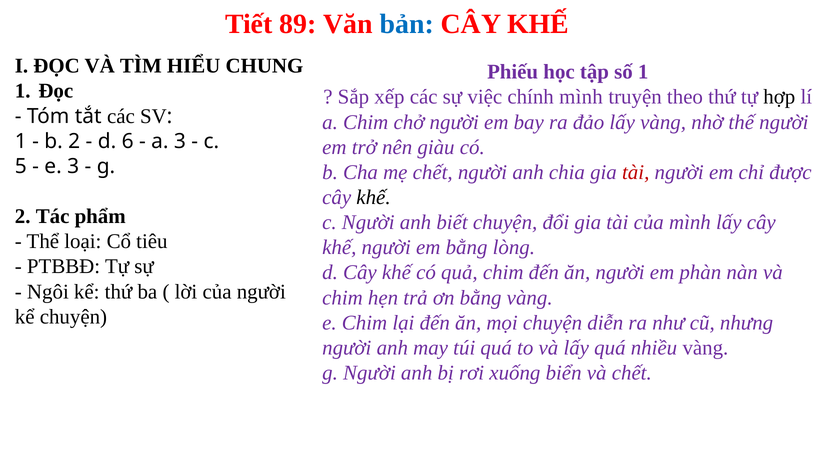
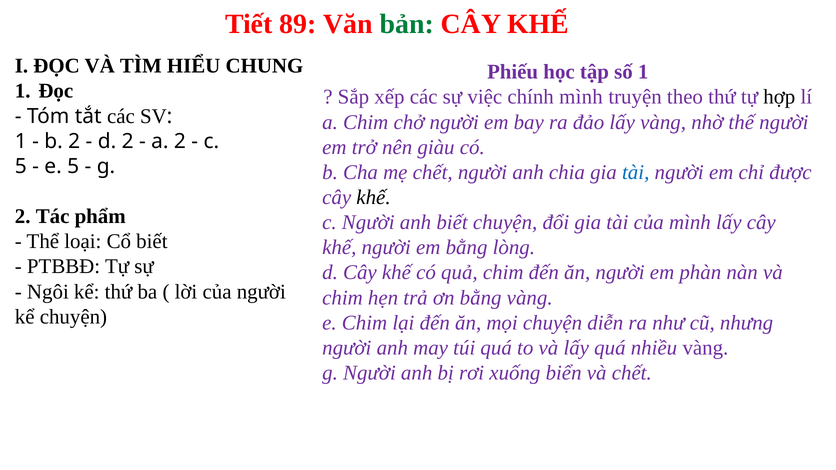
bản colour: blue -> green (407, 24)
d 6: 6 -> 2 (128, 141)
a 3: 3 -> 2 (180, 141)
e 3: 3 -> 5 (73, 166)
tài colour: red -> blue (636, 172)
Cổ tiêu: tiêu -> biết (152, 242)
